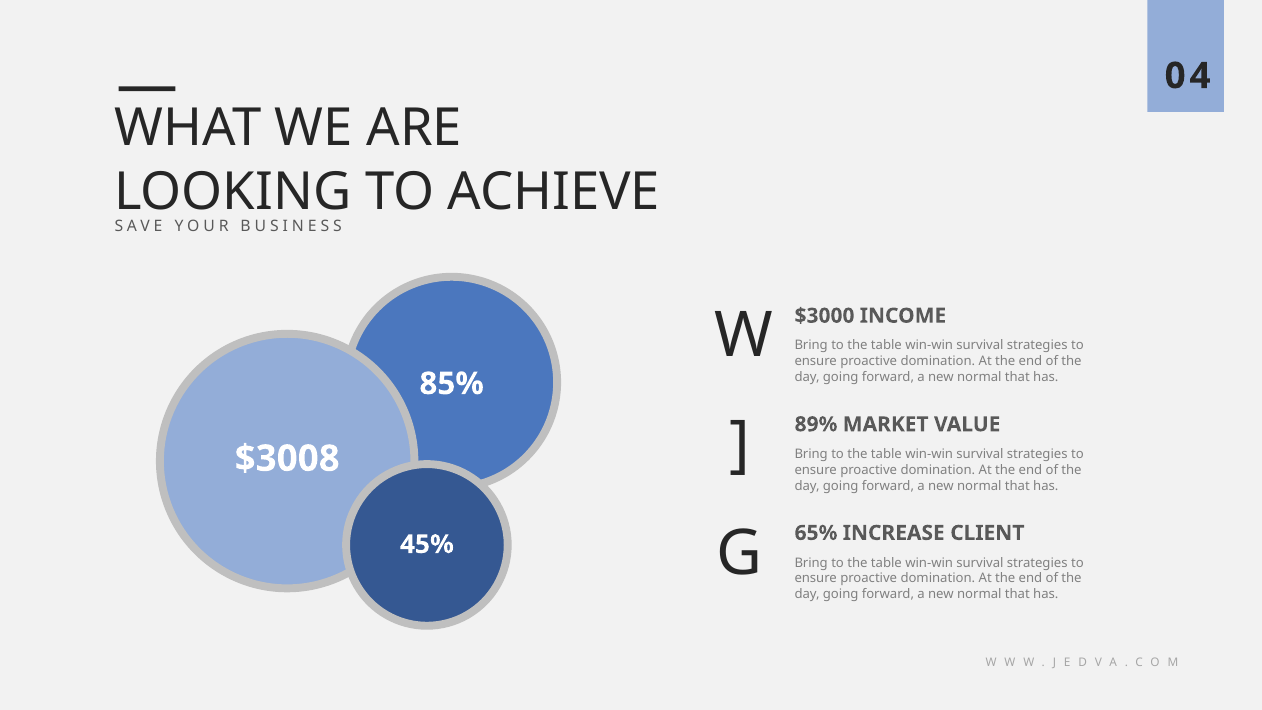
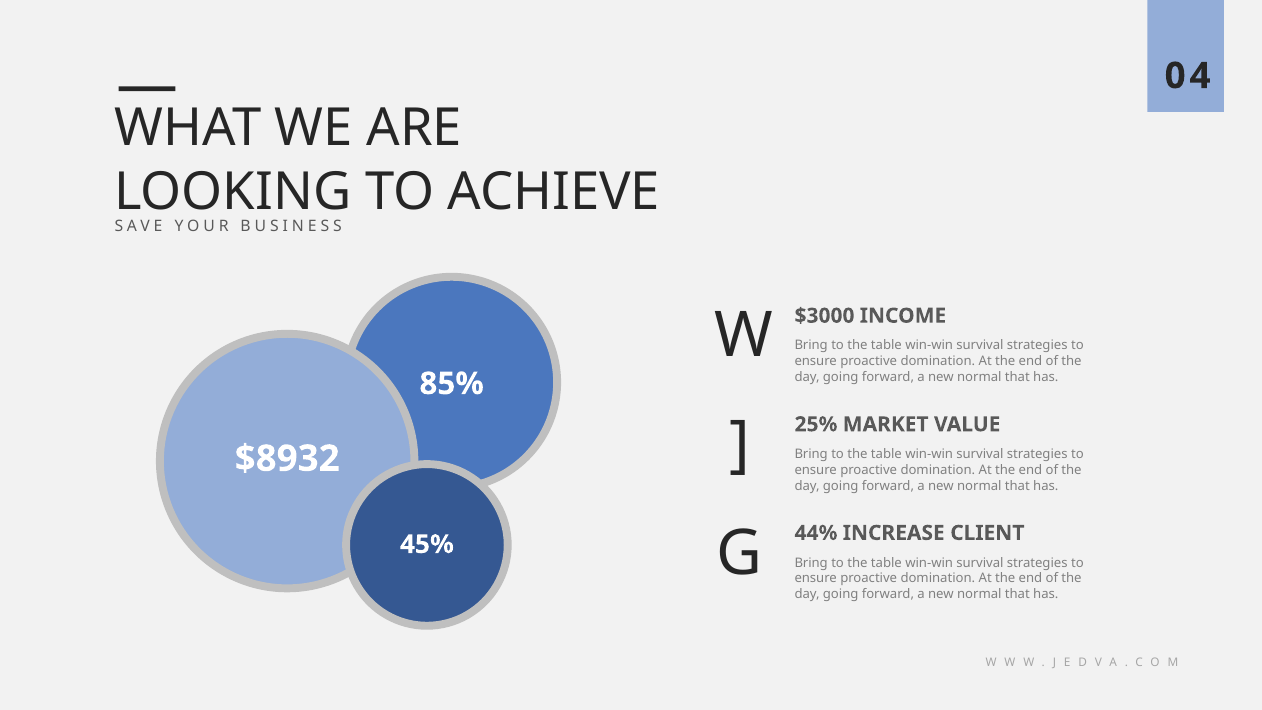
89%: 89% -> 25% (816, 424)
$3008: $3008 -> $8932 (287, 459)
65%: 65% -> 44% (816, 533)
